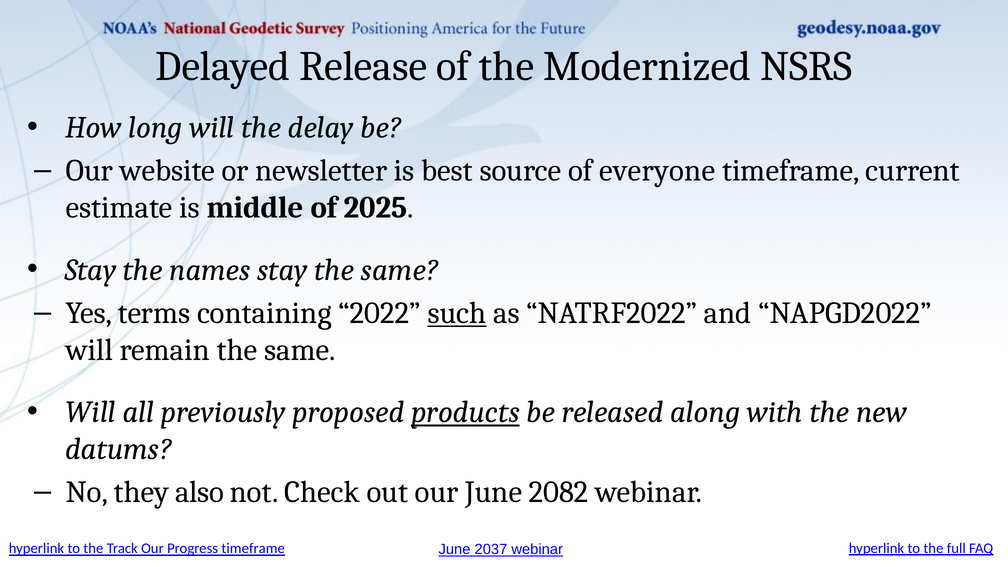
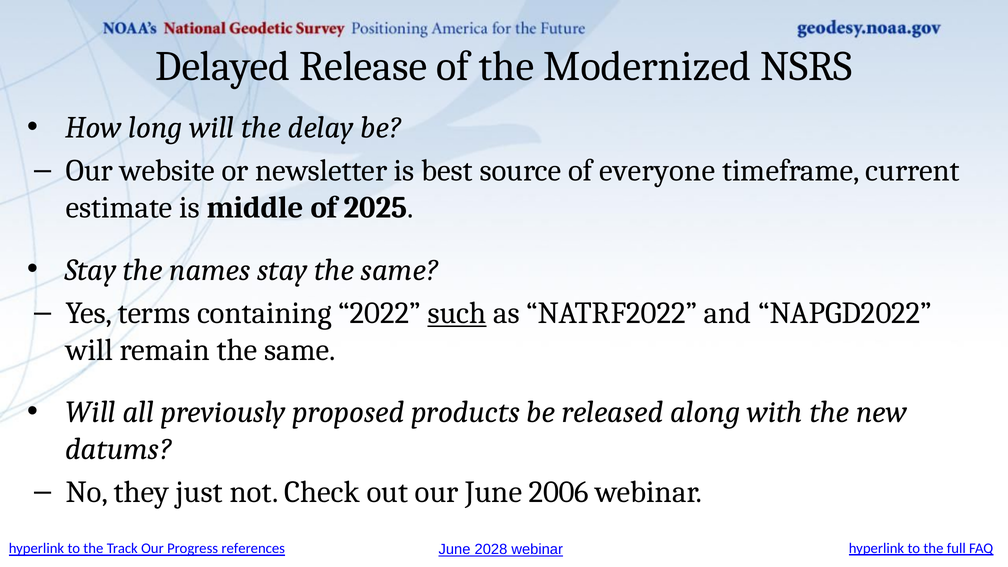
products underline: present -> none (465, 412)
also: also -> just (199, 492)
2082: 2082 -> 2006 (559, 492)
Progress timeframe: timeframe -> references (253, 549)
2037: 2037 -> 2028 (491, 549)
